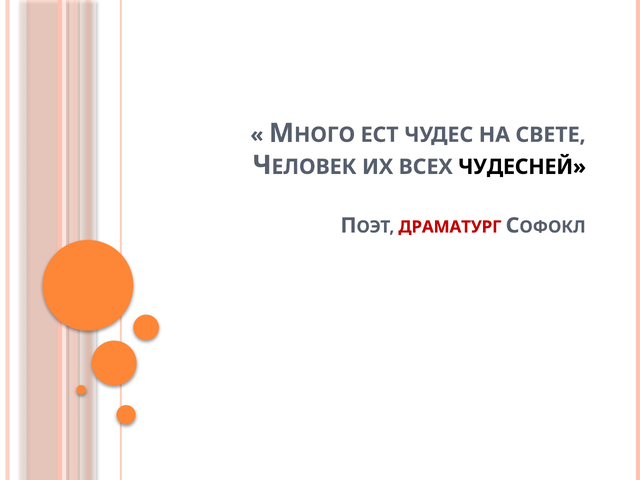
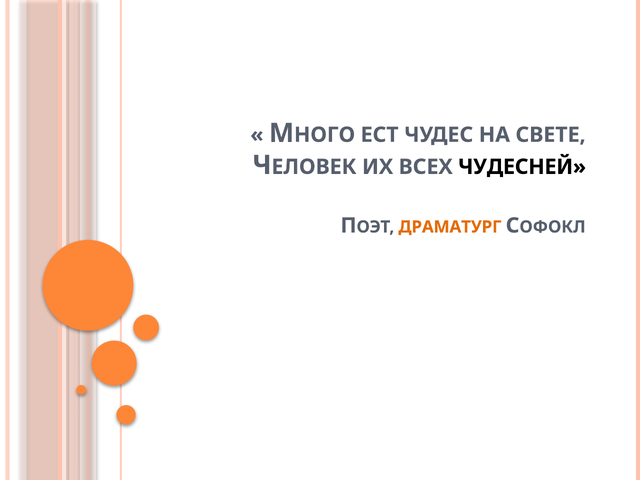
ДРАМАТУРГ colour: red -> orange (450, 227)
